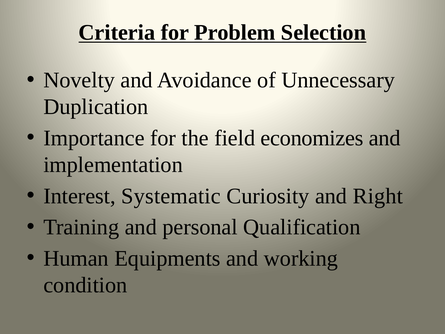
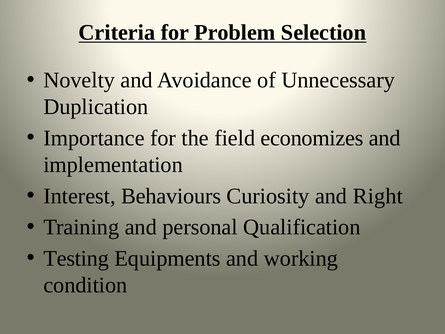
Systematic: Systematic -> Behaviours (171, 196)
Human: Human -> Testing (76, 258)
